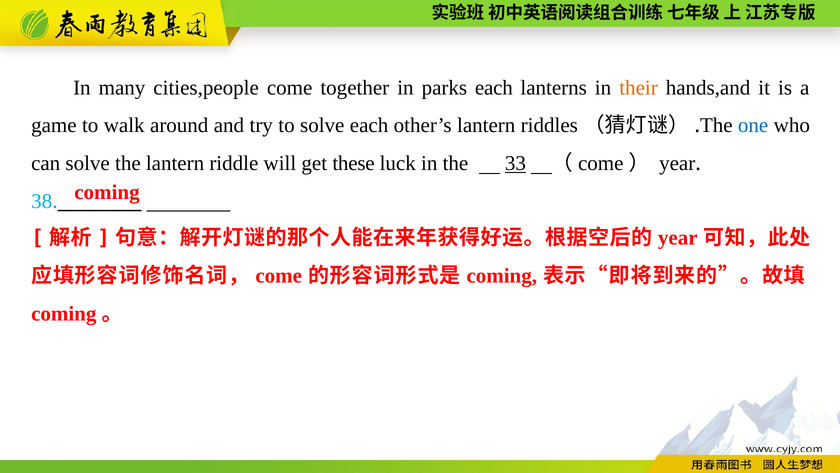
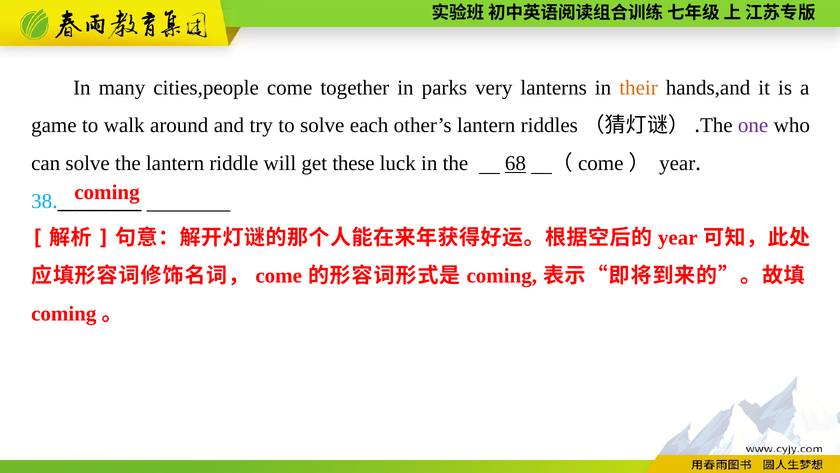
parks each: each -> very (494, 87)
one colour: blue -> purple (753, 125)
33: 33 -> 68 (515, 163)
